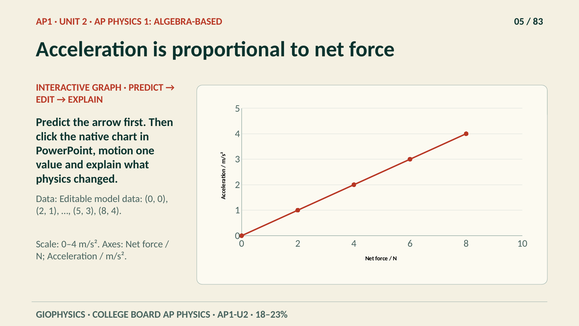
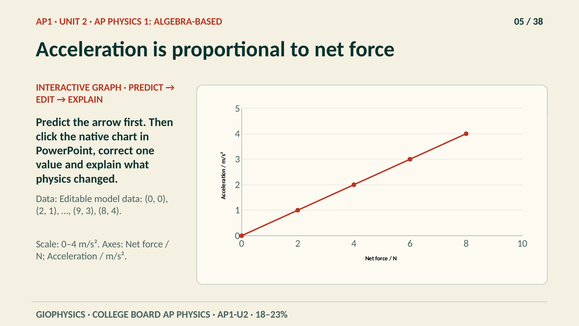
83: 83 -> 38 (538, 21)
motion: motion -> correct (116, 150)
5: 5 -> 9 (78, 211)
